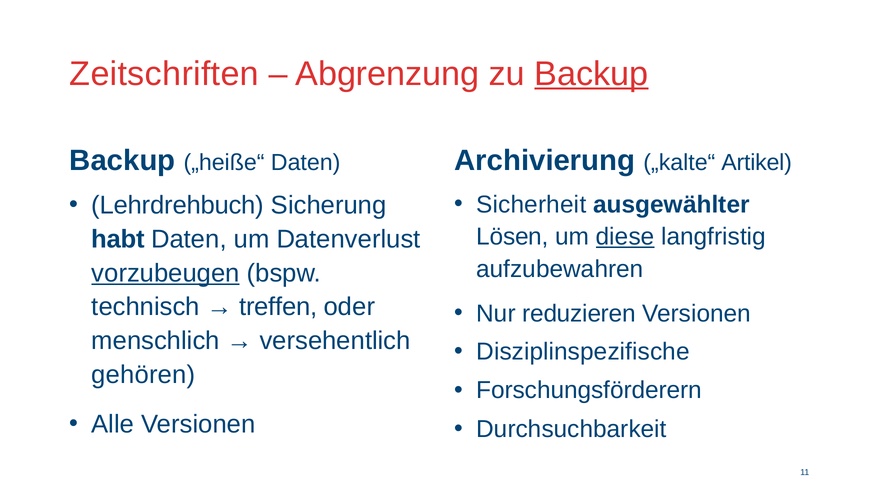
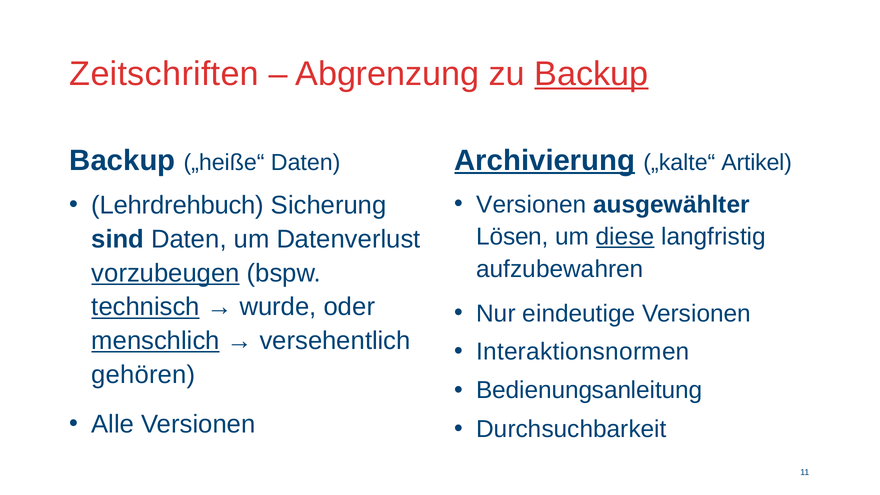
Archivierung underline: none -> present (545, 160)
Sicherheit: Sicherheit -> Versionen (531, 205)
habt: habt -> sind (118, 239)
technisch underline: none -> present (146, 307)
treffen: treffen -> wurde (278, 307)
reduzieren: reduzieren -> eindeutige (579, 314)
menschlich underline: none -> present (156, 341)
Disziplinspezifische: Disziplinspezifische -> Interaktionsnormen (583, 352)
Forschungsförderern: Forschungsförderern -> Bedienungsanleitung (589, 390)
